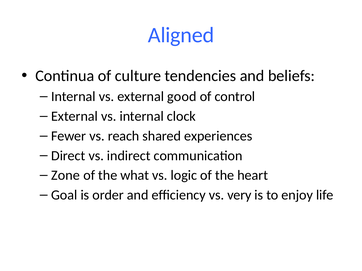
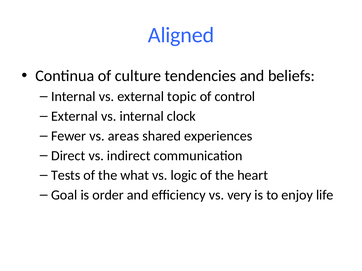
good: good -> topic (182, 97)
reach: reach -> areas (123, 136)
Zone: Zone -> Tests (66, 176)
